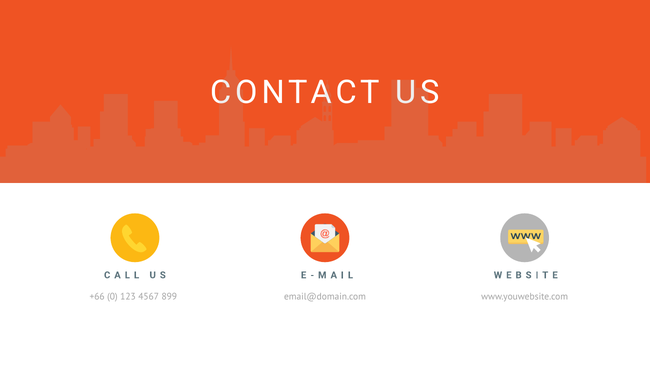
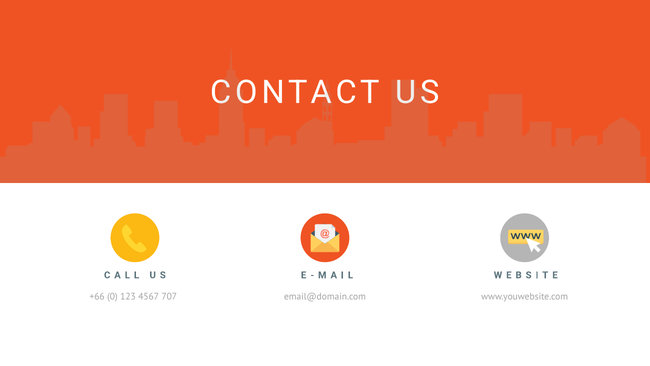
899: 899 -> 707 (169, 296)
